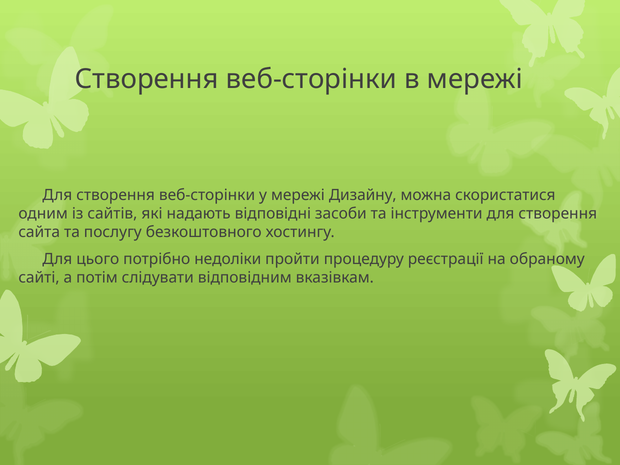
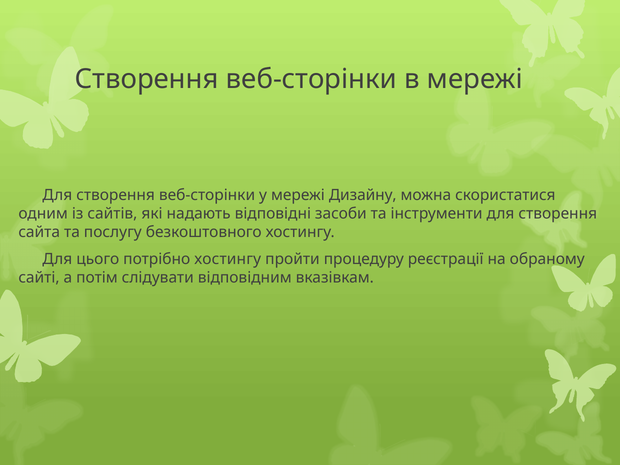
потрібно недоліки: недоліки -> хостингу (228, 259)
